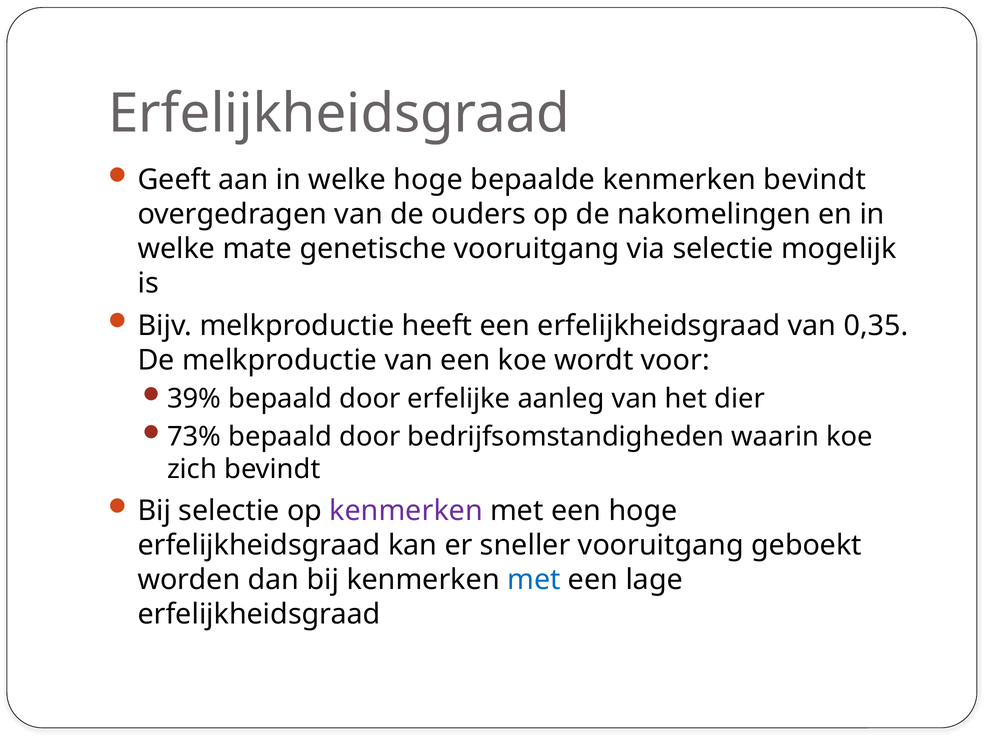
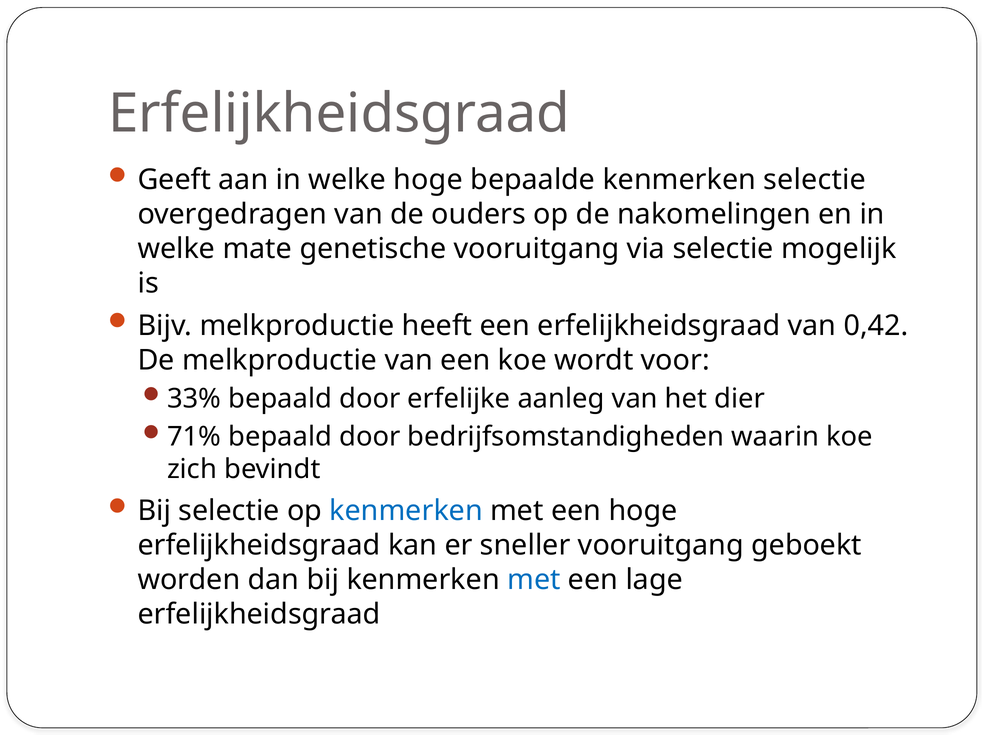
kenmerken bevindt: bevindt -> selectie (815, 180)
0,35: 0,35 -> 0,42 (876, 326)
39%: 39% -> 33% (194, 399)
73%: 73% -> 71% (194, 437)
kenmerken colour: purple -> blue (406, 511)
